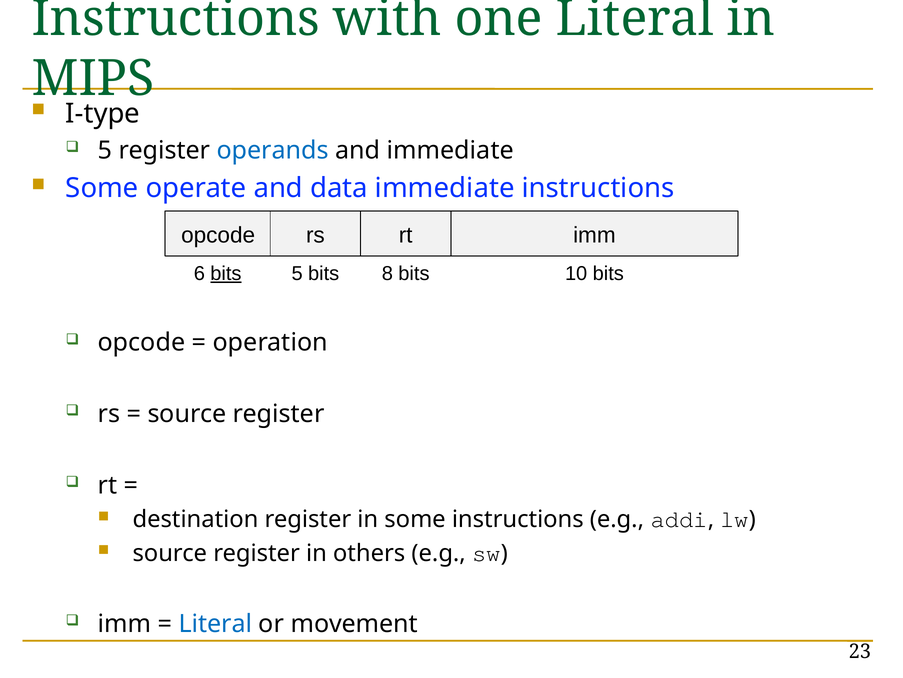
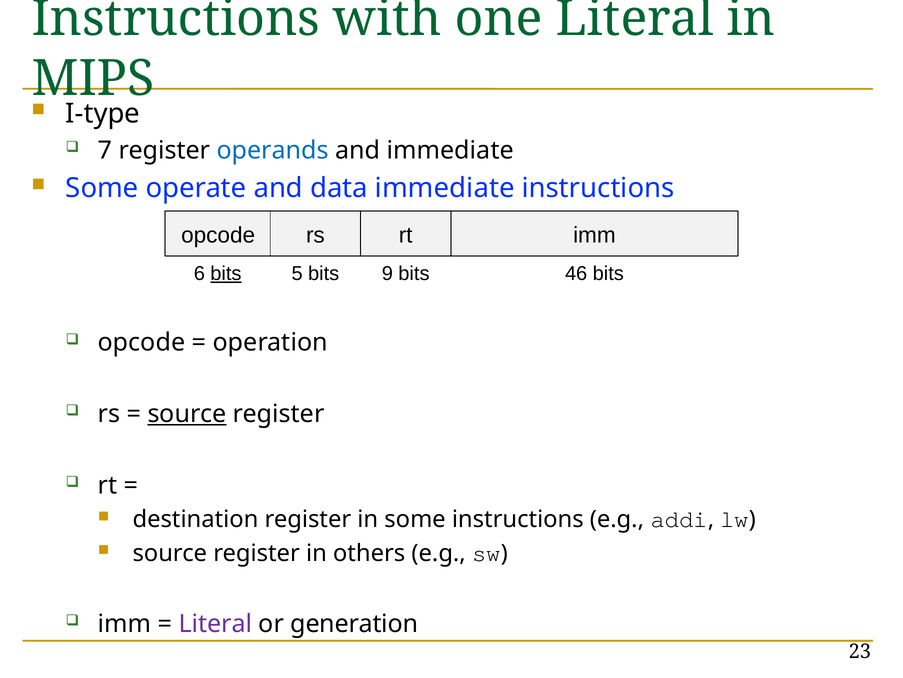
5: 5 -> 7 (105, 150)
8: 8 -> 9 (387, 273)
10: 10 -> 46 (576, 273)
source underline: none -> present (187, 414)
Literal colour: blue -> purple (215, 623)
movement: movement -> generation (354, 623)
